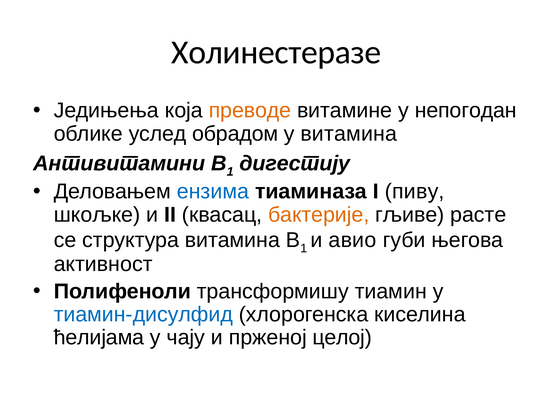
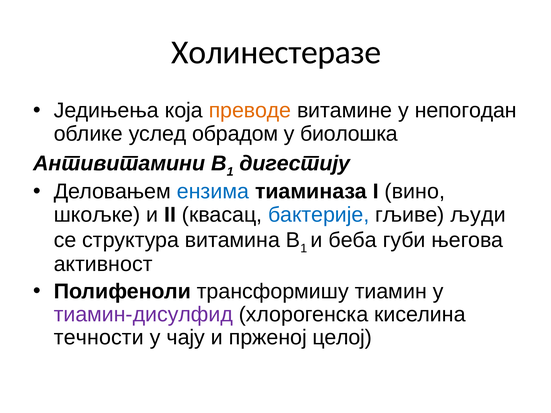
у витамина: витамина -> биолошка (349, 134)
пиву: пиву -> вино (415, 192)
бактерије colour: orange -> blue (319, 215)
расте: расте -> људи (478, 215)
авио: авио -> беба (353, 240)
тиамин-дисулфид colour: blue -> purple (143, 315)
ћелијама: ћелијама -> течности (99, 338)
